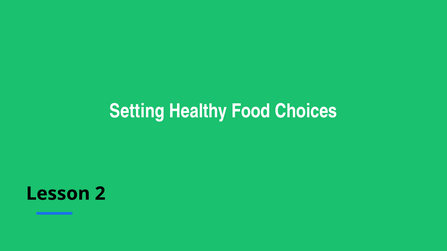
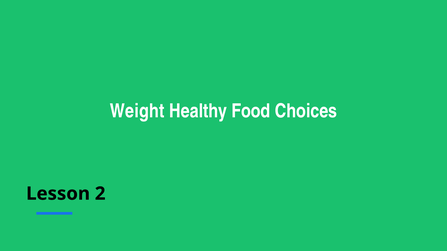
Setting: Setting -> Weight (137, 111)
